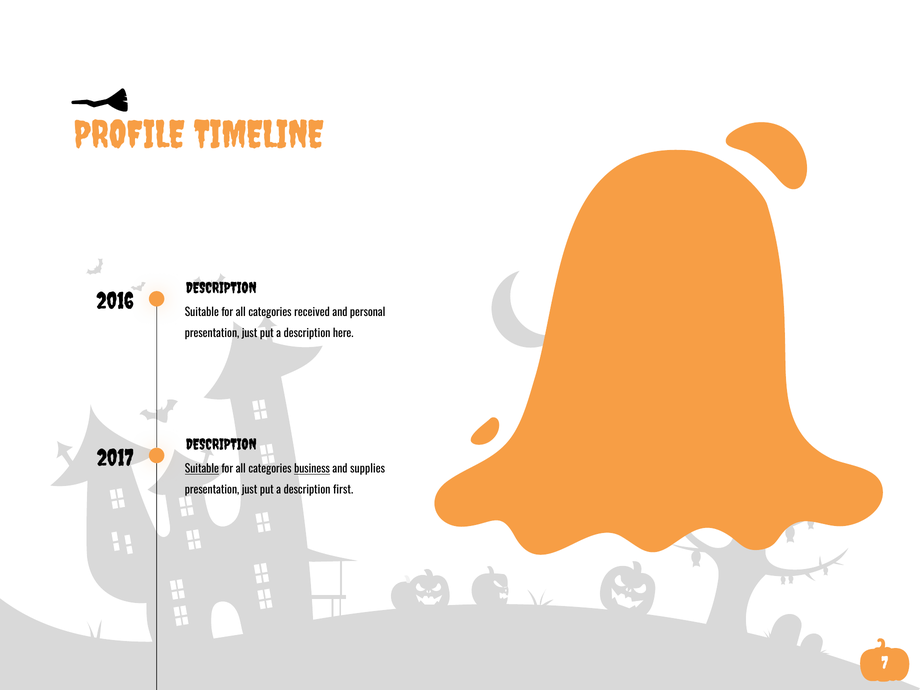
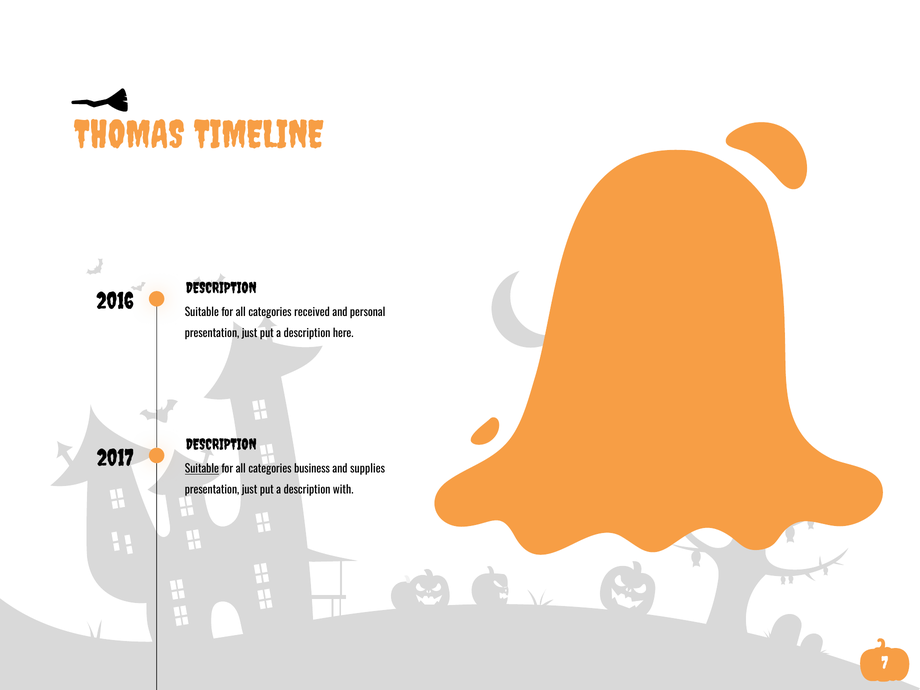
PROFILE: PROFILE -> THOMAS (129, 135)
business underline: present -> none (312, 469)
first: first -> with (343, 490)
